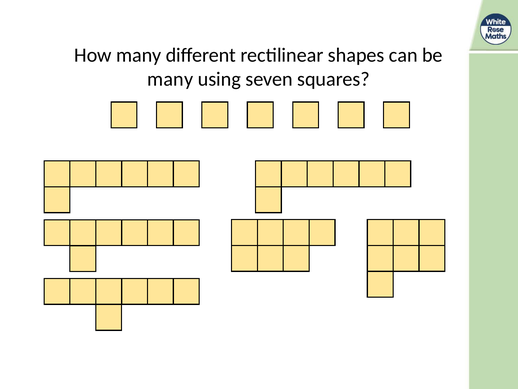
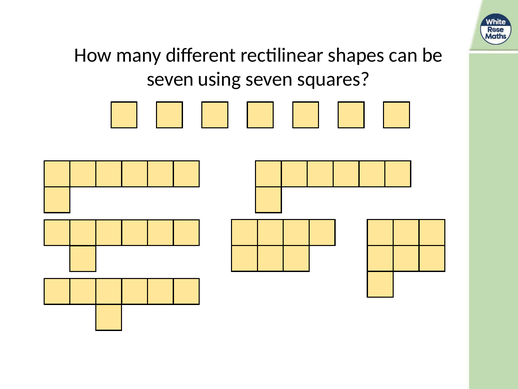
many: many -> seven (170, 79)
